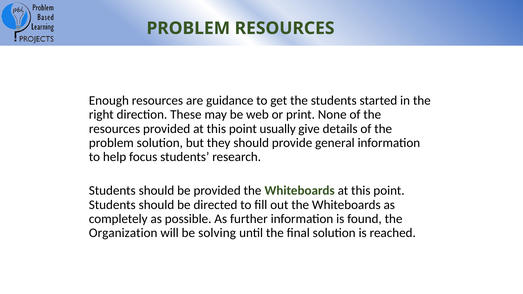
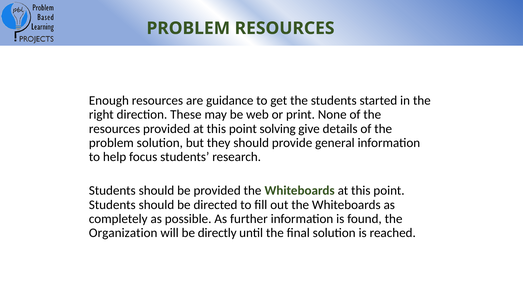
usually: usually -> solving (278, 129)
solving: solving -> directly (217, 233)
